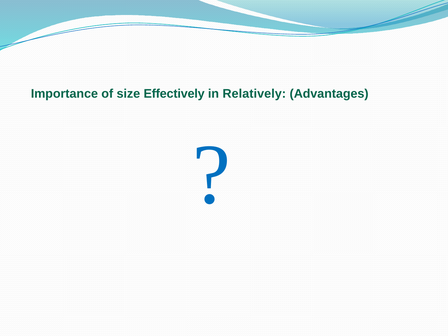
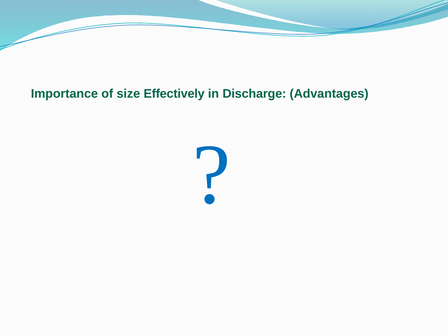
Relatively: Relatively -> Discharge (254, 94)
